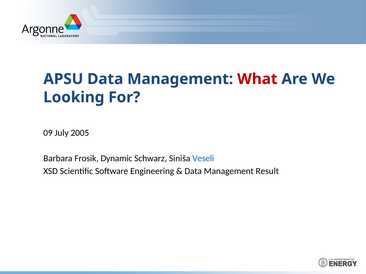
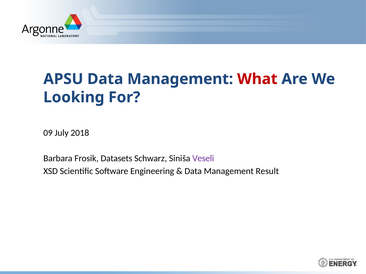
2005: 2005 -> 2018 (80, 133)
Dynamic: Dynamic -> Datasets (116, 159)
Veseli colour: blue -> purple (203, 159)
